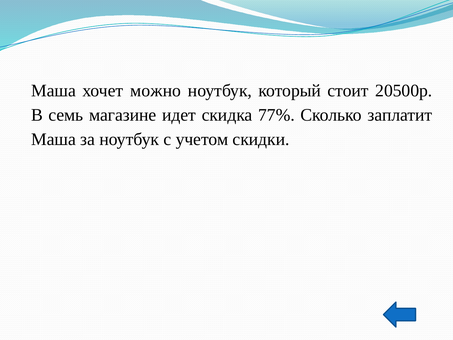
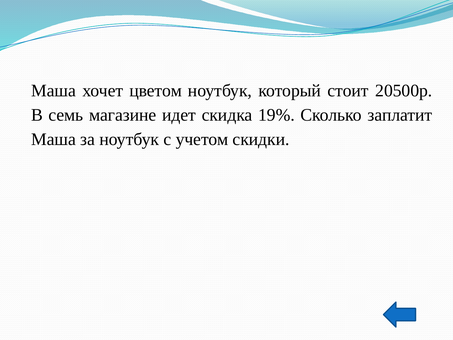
можно: можно -> цветом (156, 91)
77%: 77% -> 19% (276, 115)
